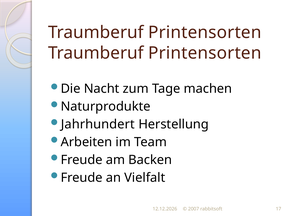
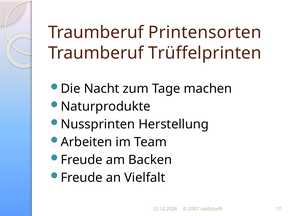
Printensorten: Printensorten -> Trüffelprinten (205, 53)
Jahrhundert: Jahrhundert -> Nussprinten (98, 124)
